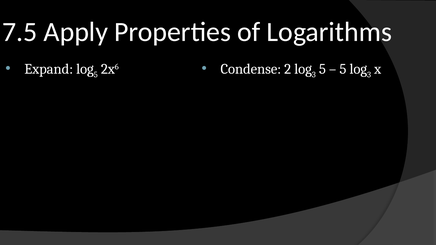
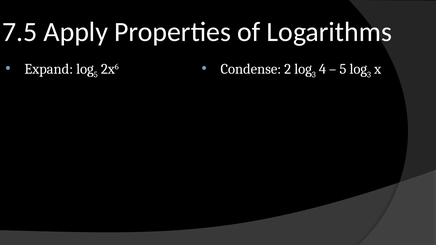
5: 5 -> 4 (322, 69)
